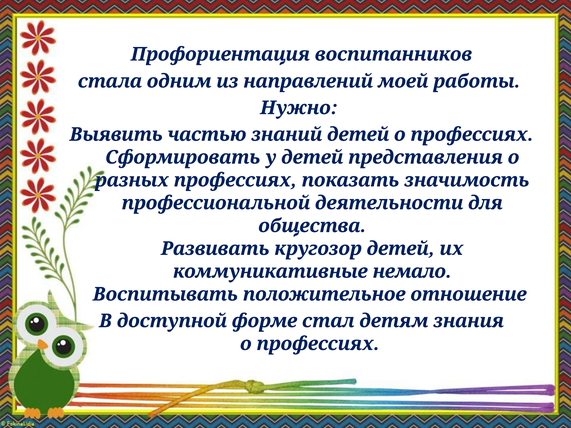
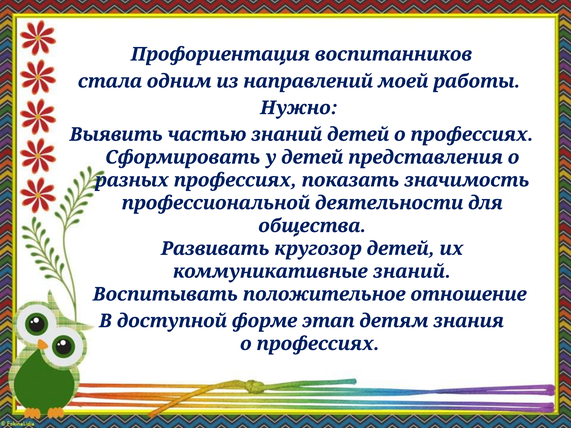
коммуникативные немало: немало -> знаний (412, 272)
стал: стал -> этап (328, 321)
